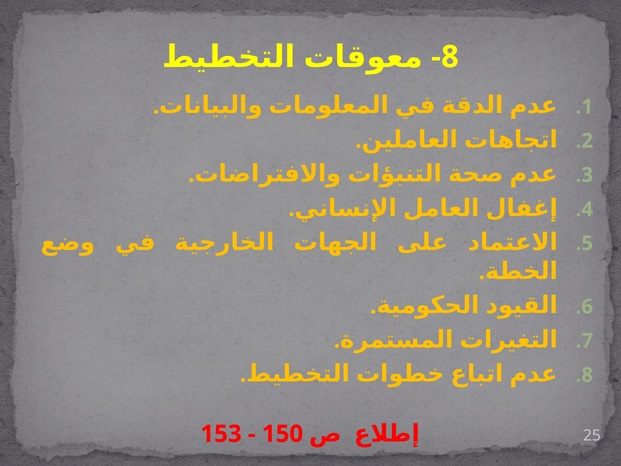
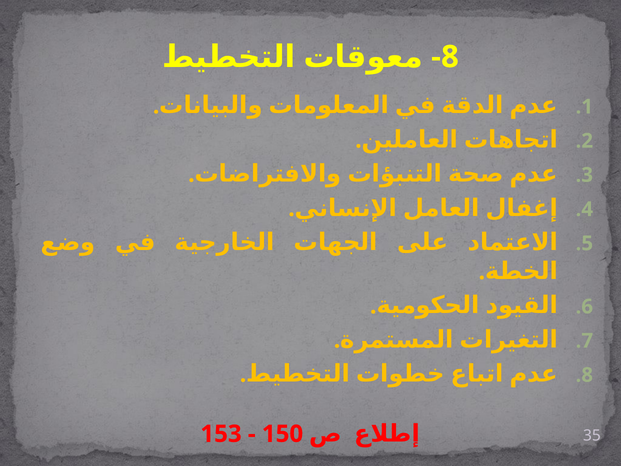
25: 25 -> 35 (592, 435)
